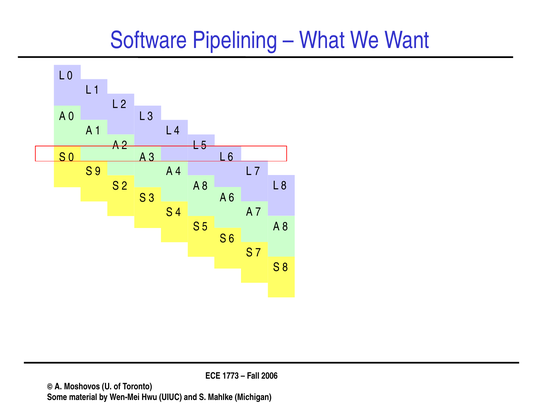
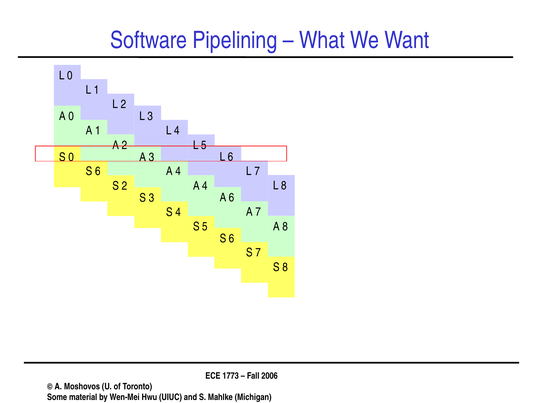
9: 9 -> 6 (98, 171)
8: 8 -> 4 (205, 186)
